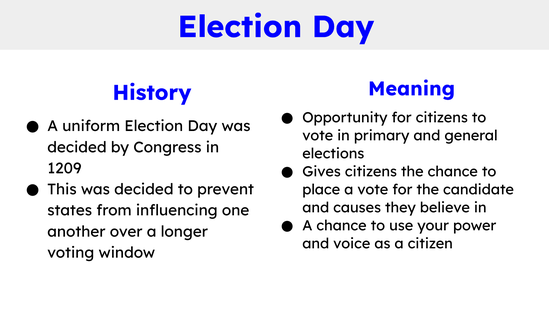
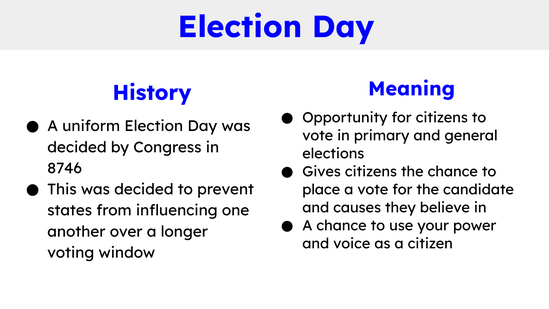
1209: 1209 -> 8746 (65, 168)
